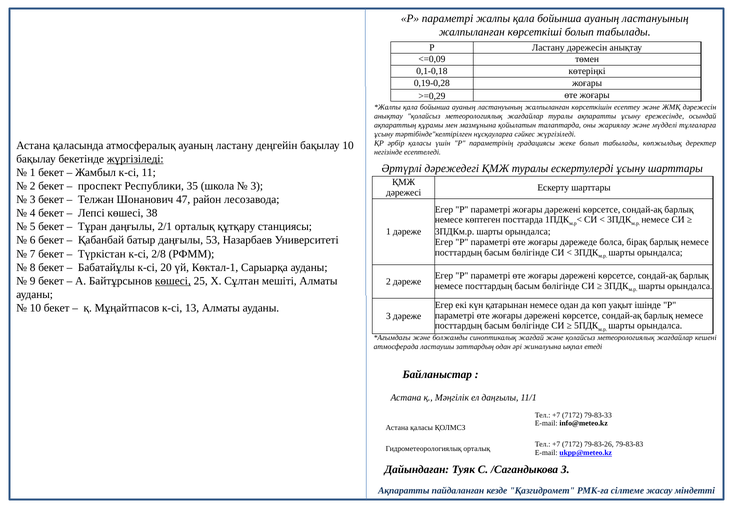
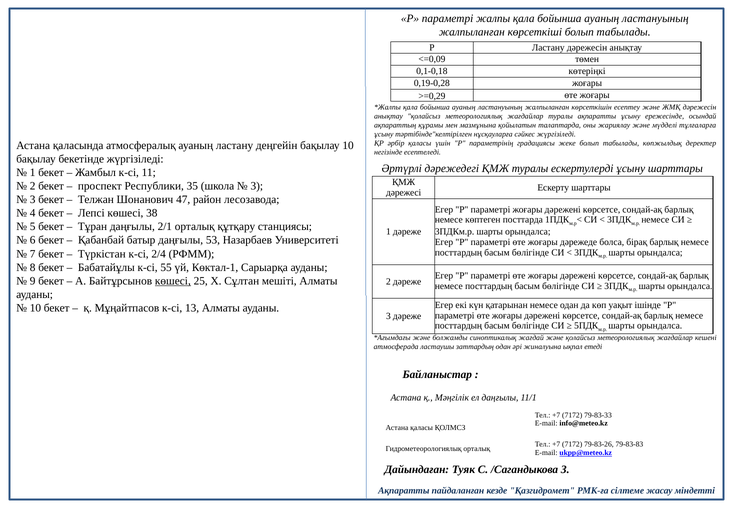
жүргізіледі underline: present -> none (135, 159)
2/8: 2/8 -> 2/4 (159, 254)
20: 20 -> 55 (166, 267)
